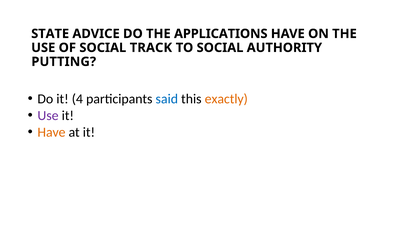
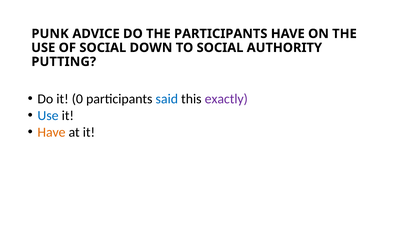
STATE: STATE -> PUNK (50, 34)
THE APPLICATIONS: APPLICATIONS -> PARTICIPANTS (221, 34)
TRACK: TRACK -> DOWN (151, 48)
4: 4 -> 0 (77, 99)
exactly colour: orange -> purple (226, 99)
Use colour: purple -> blue (48, 116)
